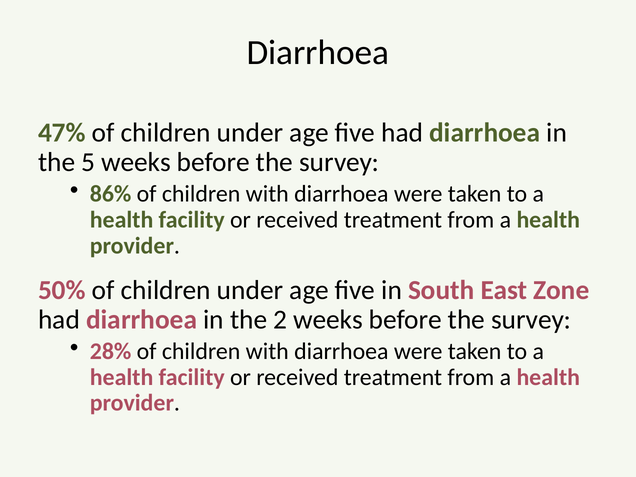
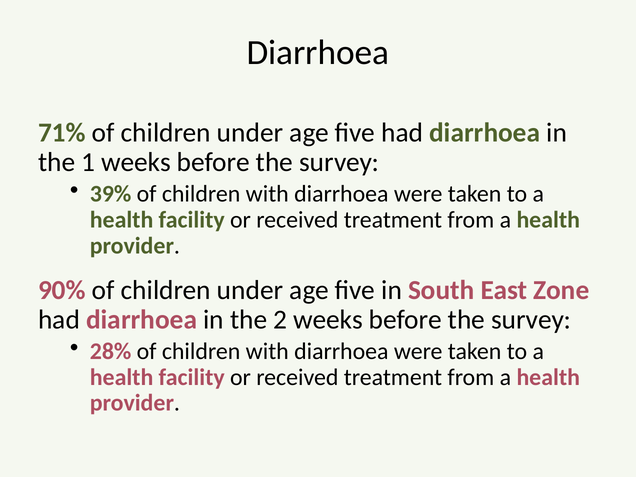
47%: 47% -> 71% (62, 133)
5: 5 -> 1 (88, 162)
86%: 86% -> 39% (111, 194)
50%: 50% -> 90% (62, 290)
